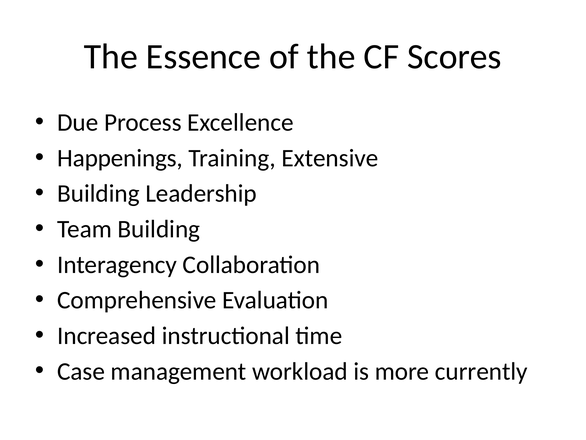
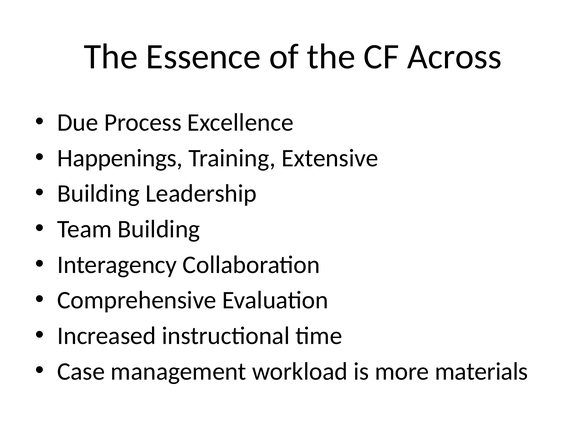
Scores: Scores -> Across (454, 57)
currently: currently -> materials (481, 371)
